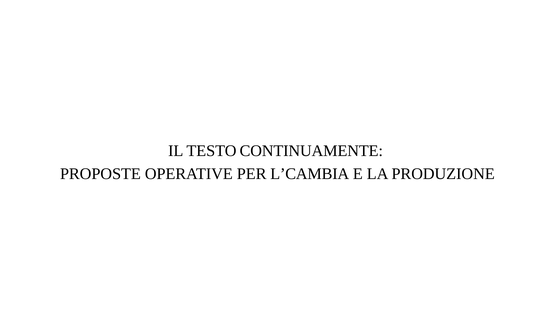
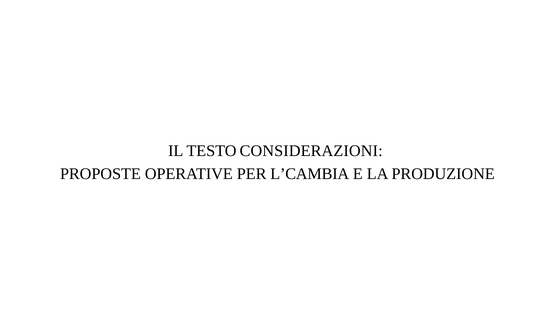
CONTINUAMENTE: CONTINUAMENTE -> CONSIDERAZIONI (311, 151)
